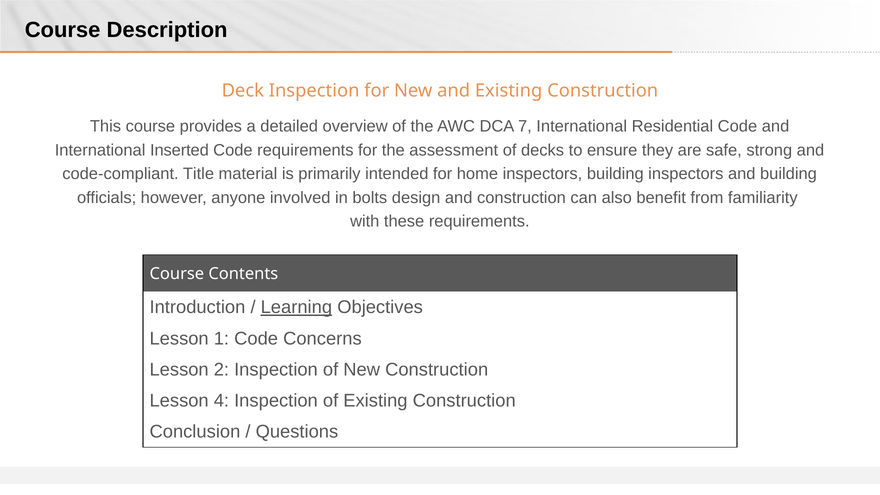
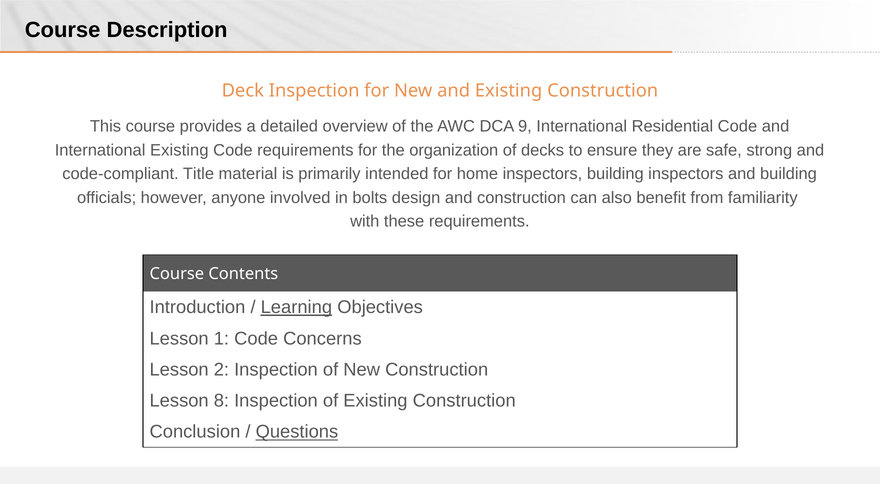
7: 7 -> 9 (525, 126)
International Inserted: Inserted -> Existing (179, 150)
assessment: assessment -> organization (454, 150)
4: 4 -> 8 (221, 401)
Questions underline: none -> present (297, 432)
